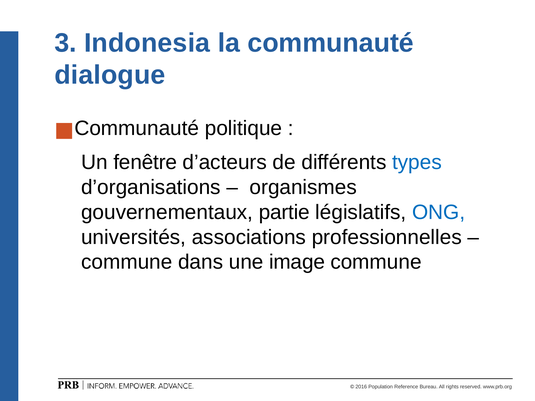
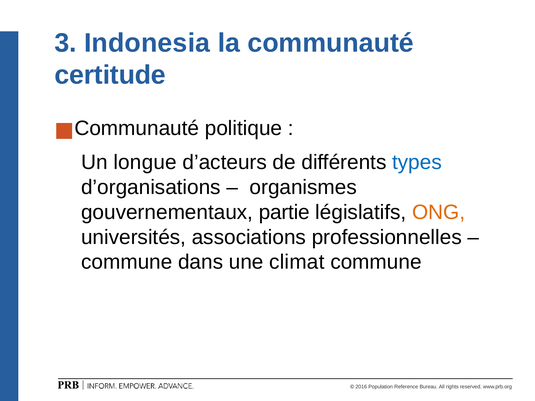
dialogue: dialogue -> certitude (110, 75)
fenêtre: fenêtre -> longue (145, 162)
ONG colour: blue -> orange (439, 212)
image: image -> climat (297, 262)
